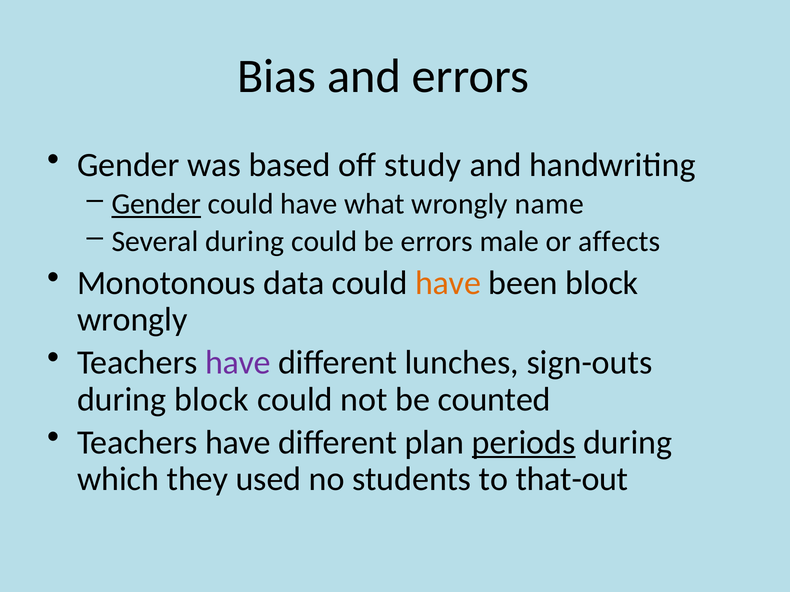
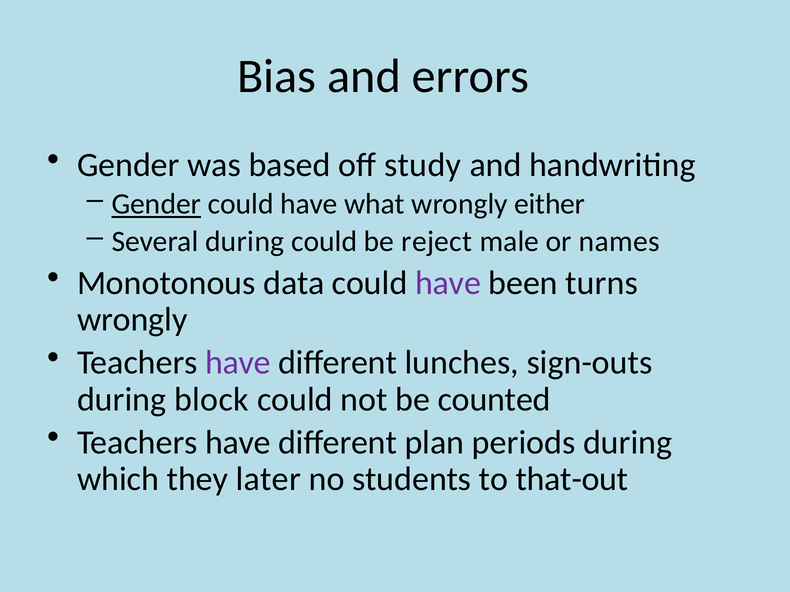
name: name -> either (550, 204)
be errors: errors -> reject (437, 242)
affects: affects -> names (619, 242)
have colour: orange -> purple (448, 283)
been block: block -> turns (602, 283)
periods underline: present -> none (524, 443)
used: used -> later (268, 480)
